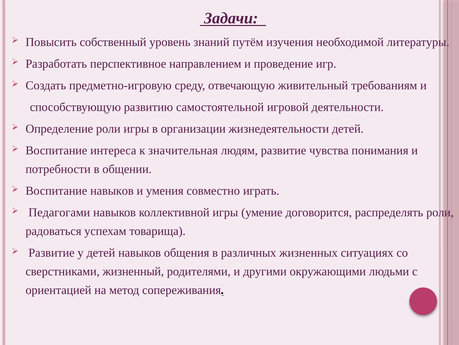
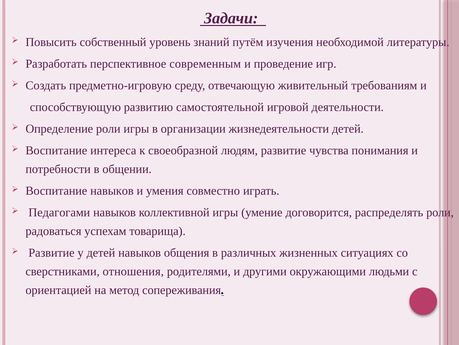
направлением: направлением -> современным (205, 64)
значительная: значительная -> своеобразной (183, 150)
жизненный: жизненный -> отношения (133, 271)
